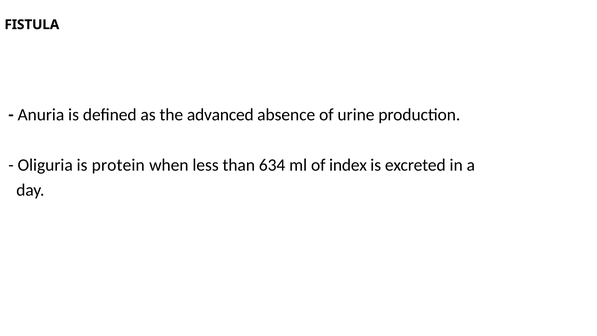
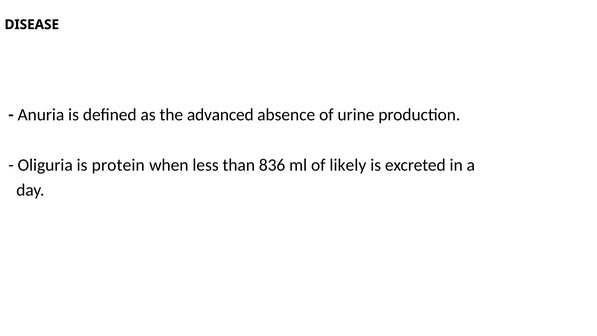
FISTULA: FISTULA -> DISEASE (32, 25)
634: 634 -> 836 (272, 165)
index: index -> likely (348, 165)
